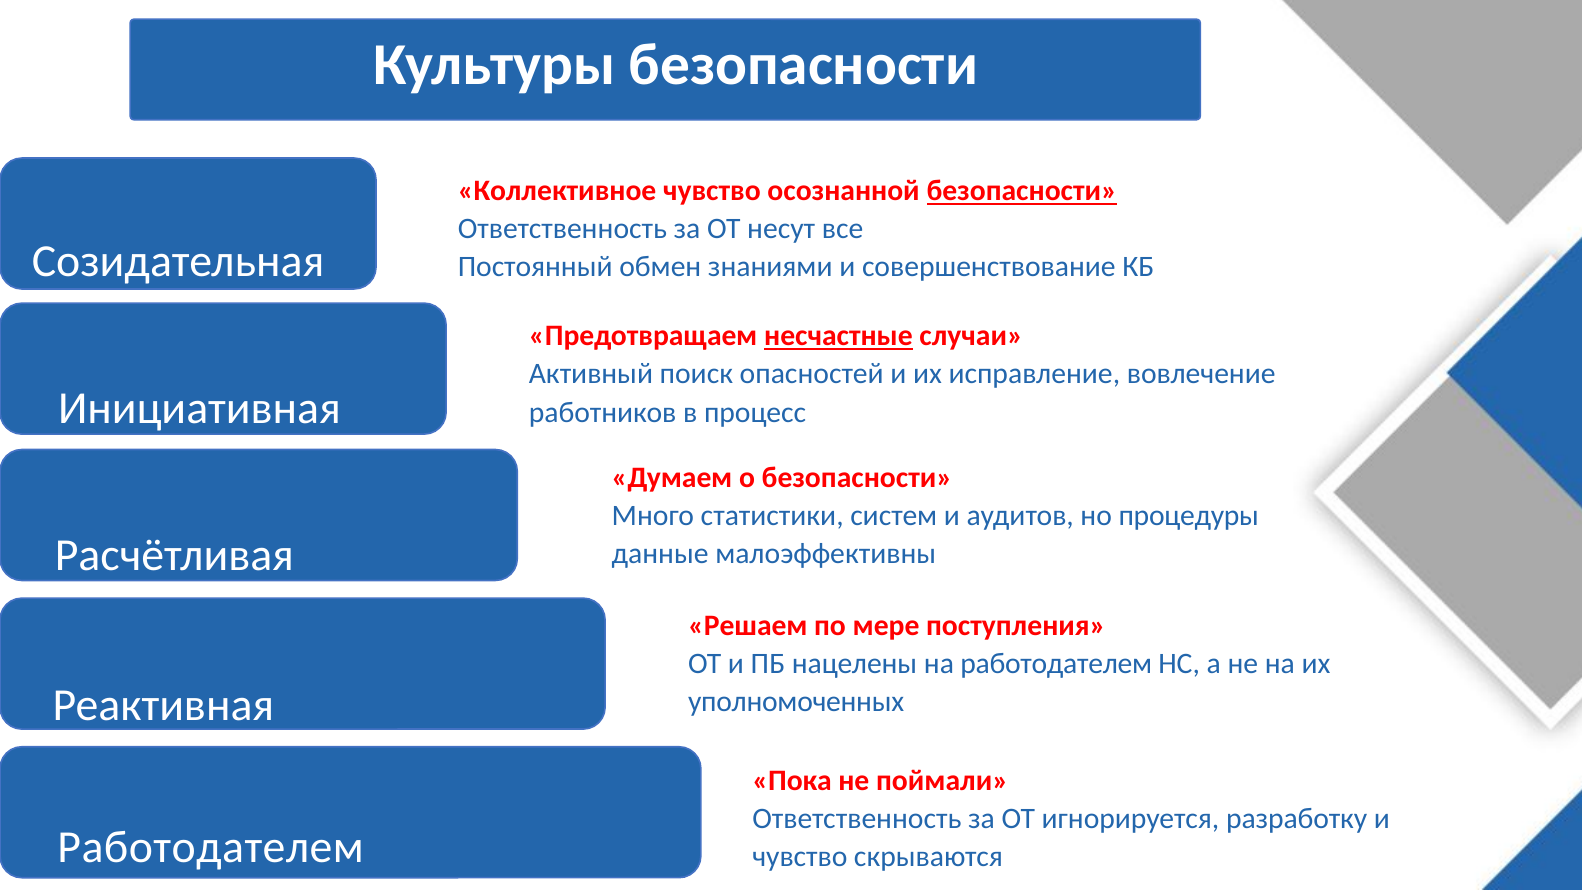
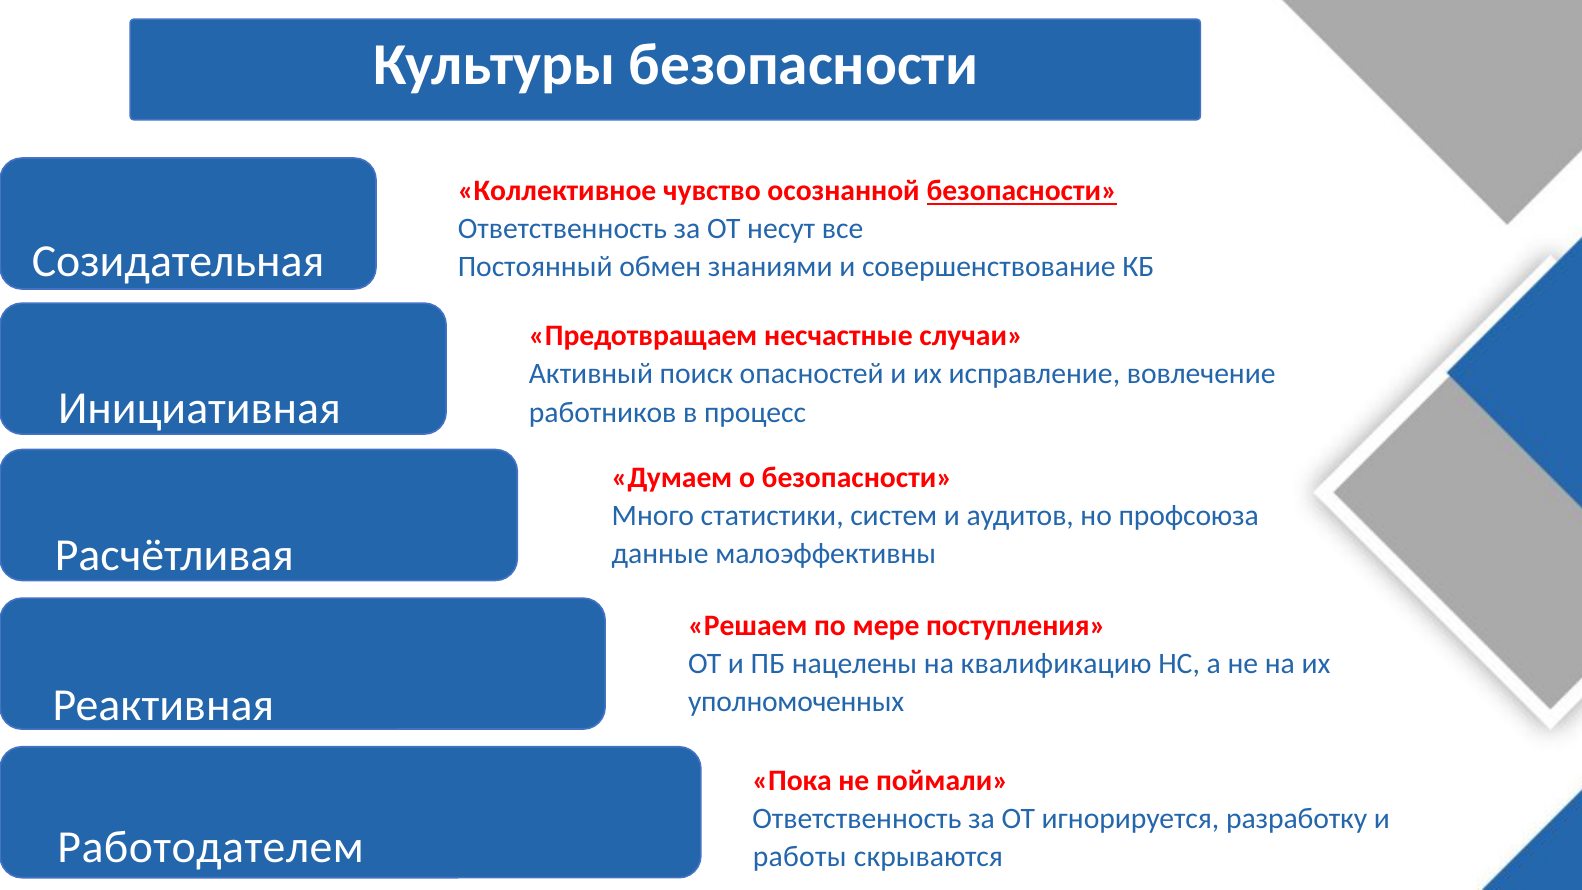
несчастные underline: present -> none (838, 336)
процедуры: процедуры -> профсоюза (1189, 516)
на работодателем: работодателем -> квалификацию (1056, 664)
чувство: чувство -> работы (800, 857)
